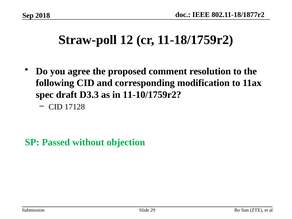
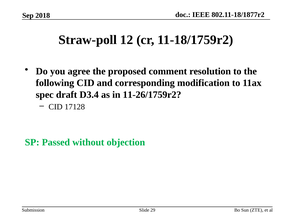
D3.3: D3.3 -> D3.4 (89, 95)
11-10/1759r2: 11-10/1759r2 -> 11-26/1759r2 (152, 95)
